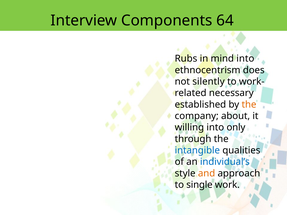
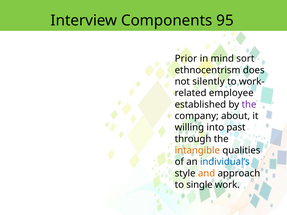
64: 64 -> 95 (225, 20)
Rubs: Rubs -> Prior (186, 59)
mind into: into -> sort (245, 59)
necessary: necessary -> employee (231, 93)
the colour: orange -> purple (249, 105)
only: only -> past (236, 128)
intangible colour: blue -> orange (197, 151)
